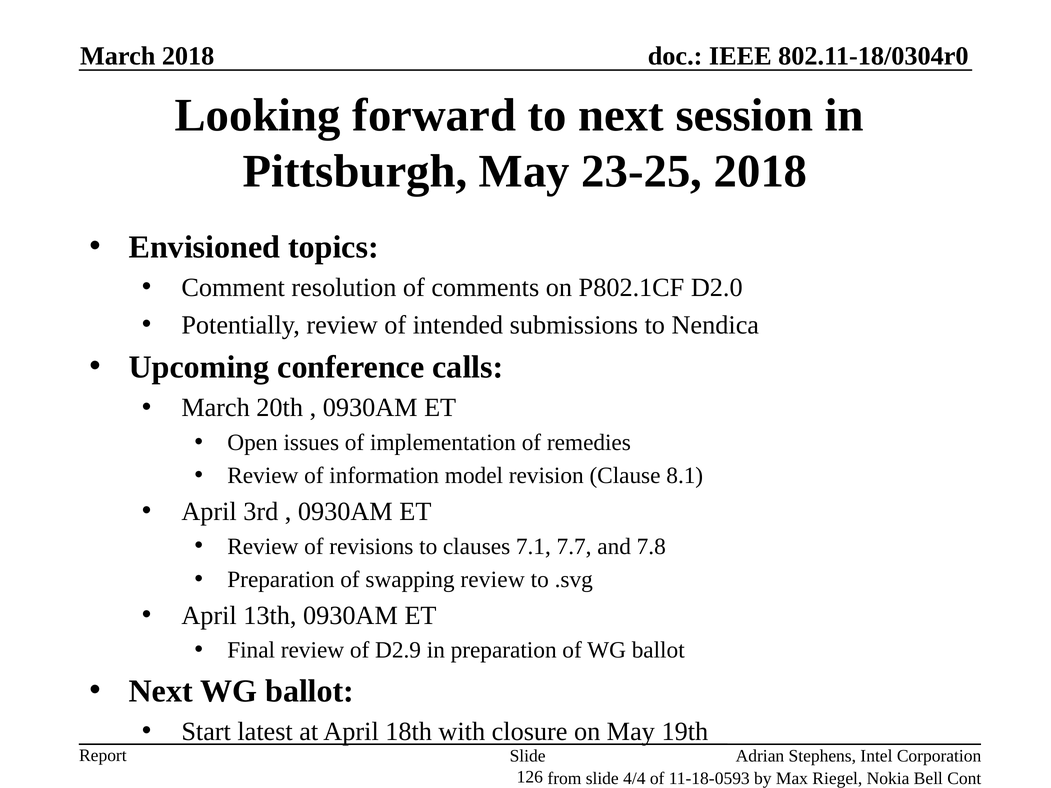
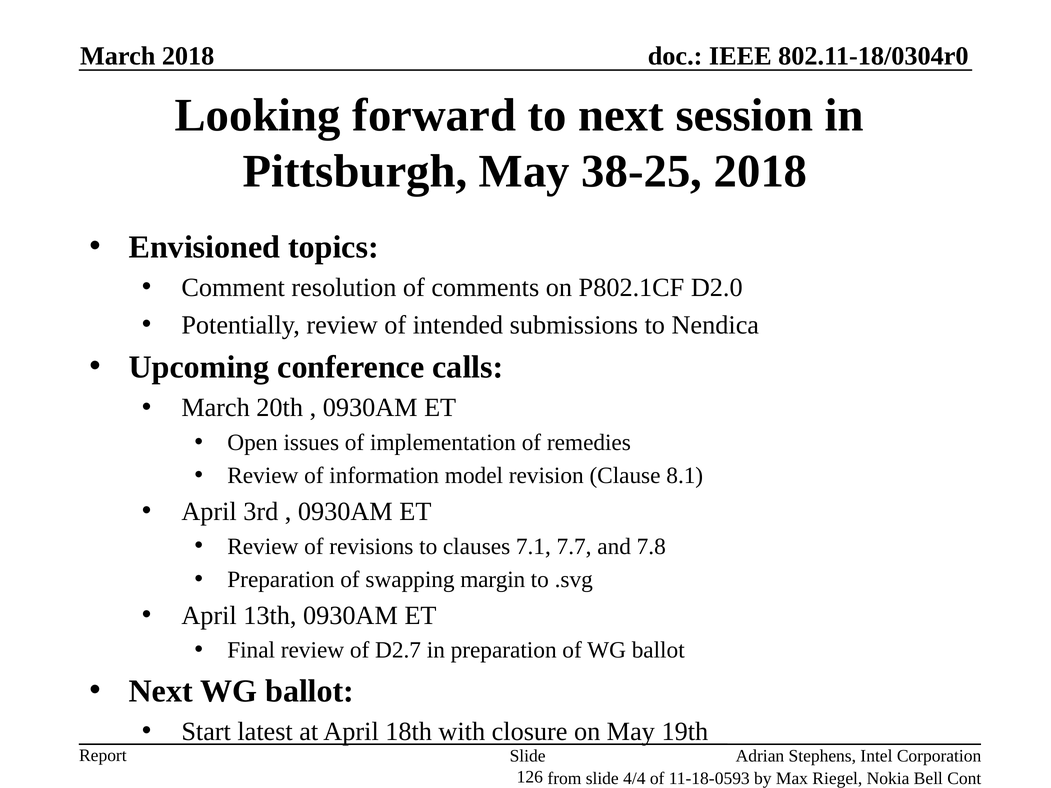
23-25: 23-25 -> 38-25 (642, 171)
swapping review: review -> margin (493, 580)
D2.9: D2.9 -> D2.7 (398, 650)
